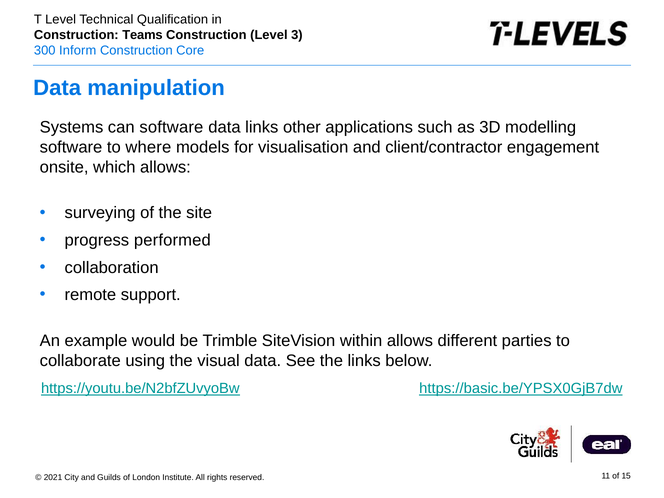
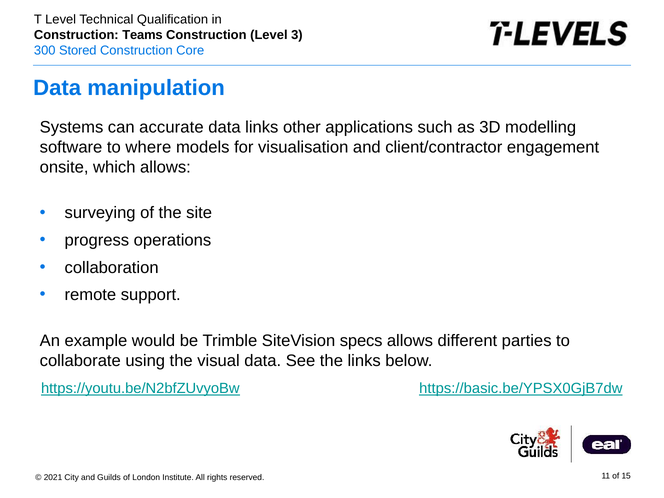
Inform: Inform -> Stored (78, 51)
can software: software -> accurate (171, 127)
performed: performed -> operations (172, 240)
within: within -> specs (361, 341)
